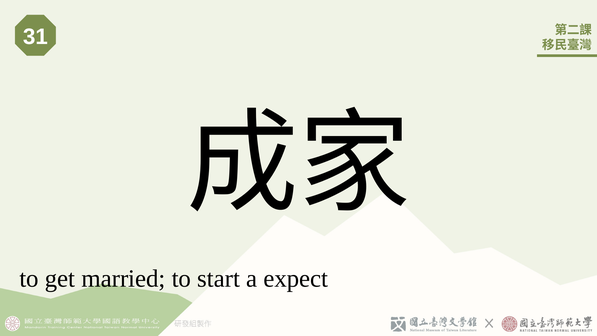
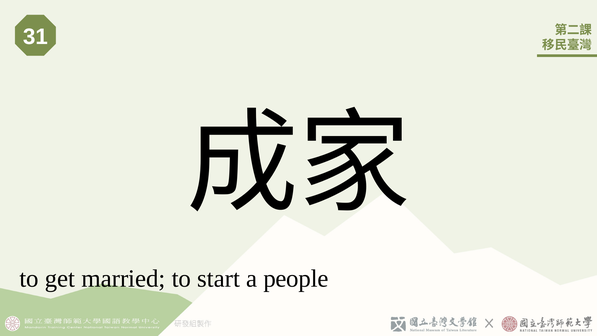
expect: expect -> people (296, 279)
